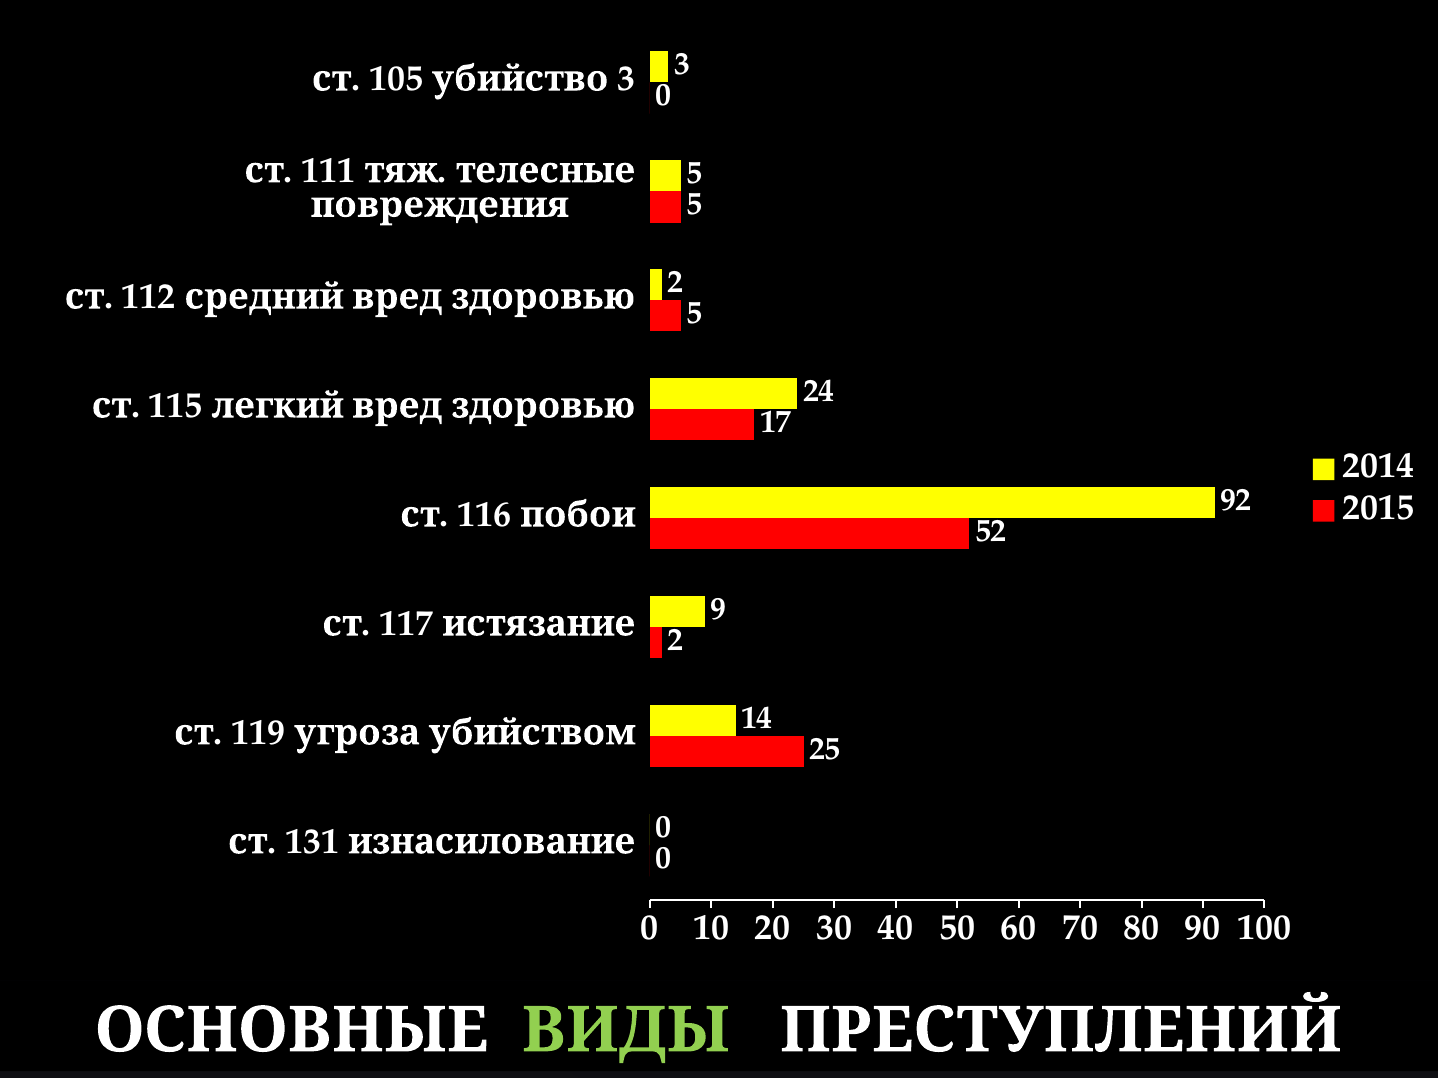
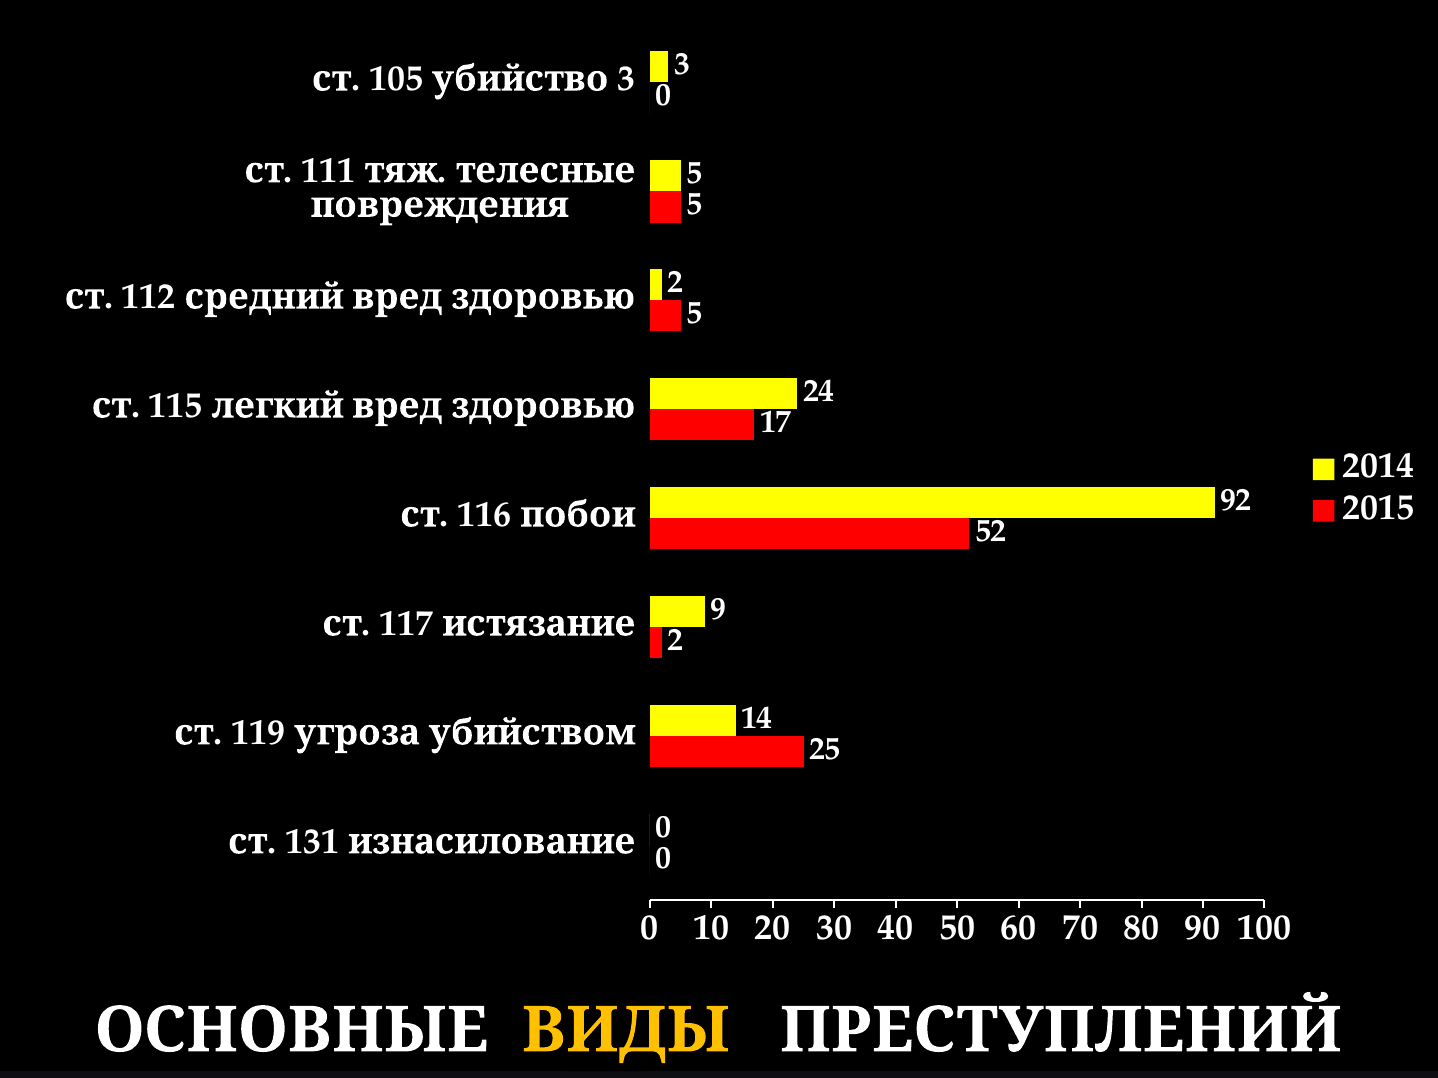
ВИДЫ colour: light green -> yellow (626, 1031)
